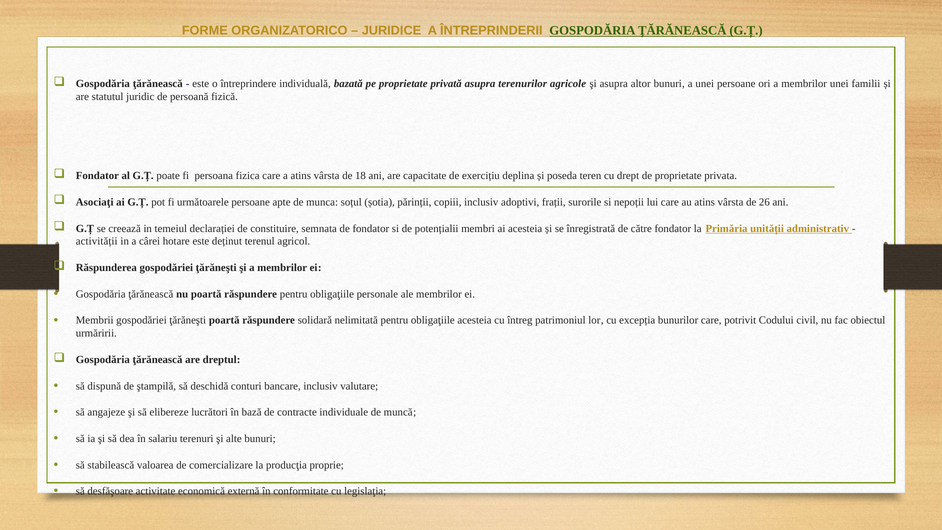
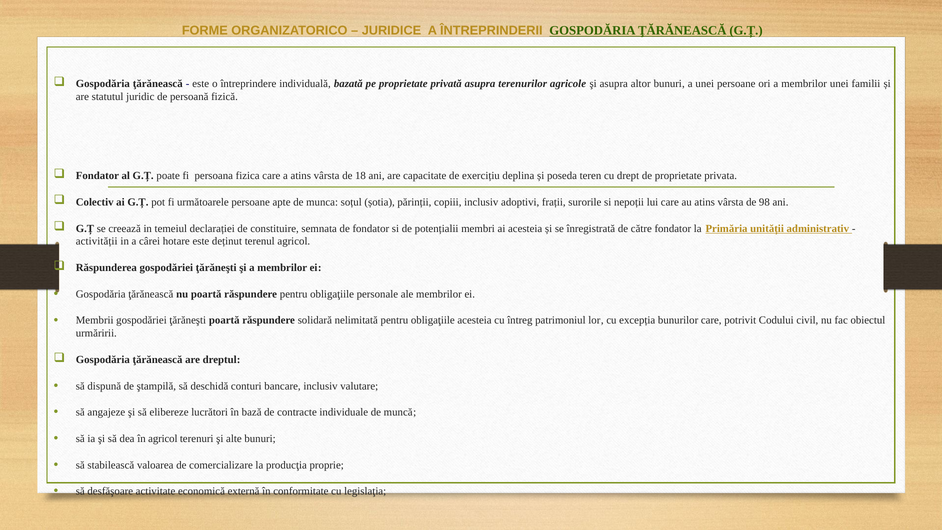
Asociaţi: Asociaţi -> Colectiv (95, 202)
26: 26 -> 98 (764, 202)
în salariu: salariu -> agricol (163, 439)
